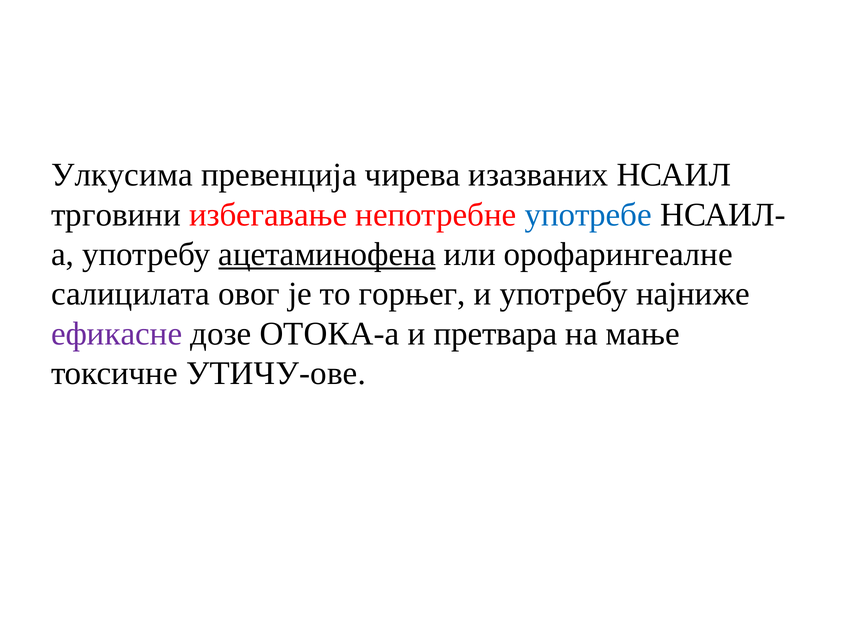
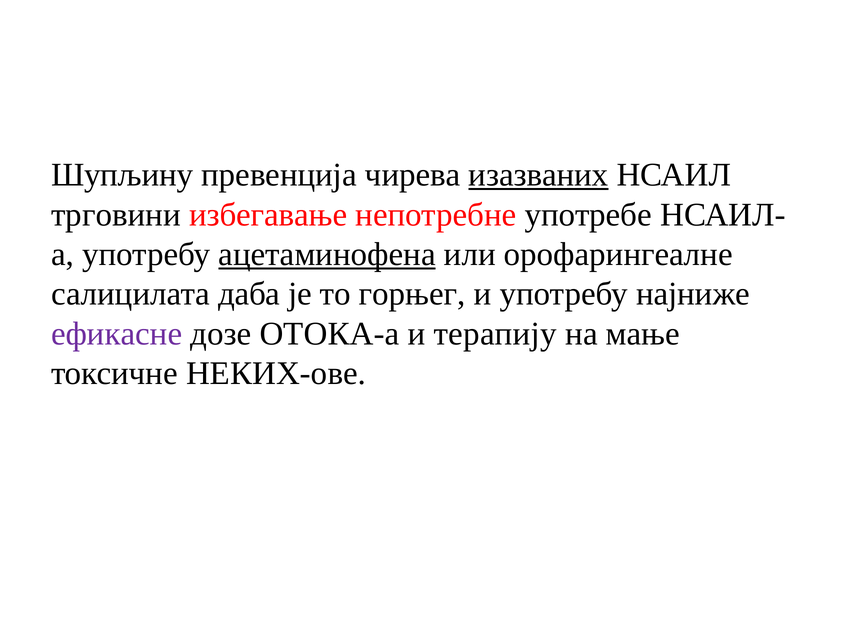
Улкусима: Улкусима -> Шупљину (122, 175)
изазваних underline: none -> present (538, 175)
употребе colour: blue -> black (588, 215)
овог: овог -> даба (249, 294)
претвара: претвара -> терапију (495, 334)
УТИЧУ-ове: УТИЧУ-ове -> НЕКИХ-ове (276, 374)
